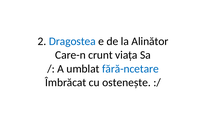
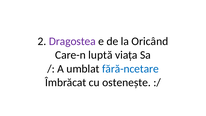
Dragostea colour: blue -> purple (72, 41)
Alinător: Alinător -> Oricând (150, 41)
crunt: crunt -> luptă (100, 55)
